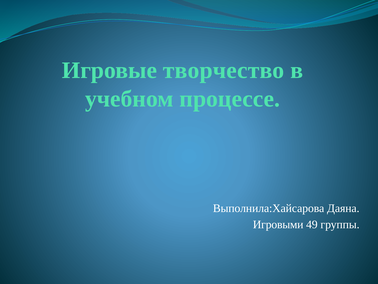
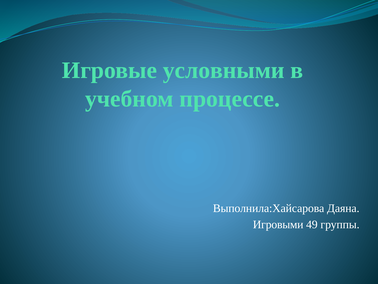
творчество: творчество -> условными (224, 70)
